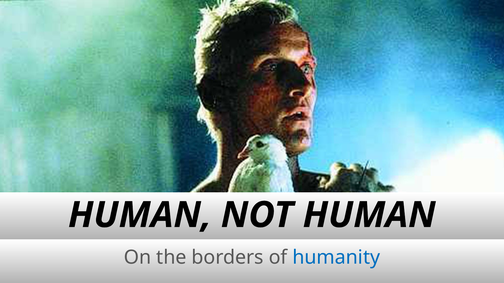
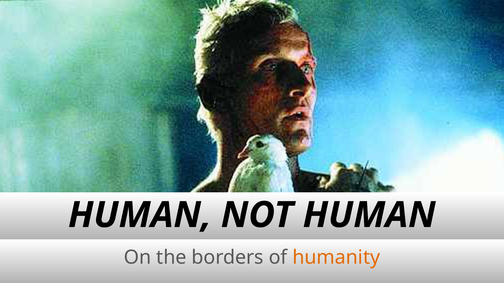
humanity colour: blue -> orange (336, 258)
